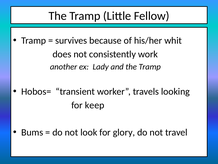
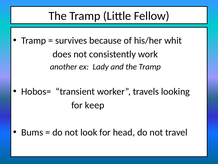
glory: glory -> head (124, 132)
